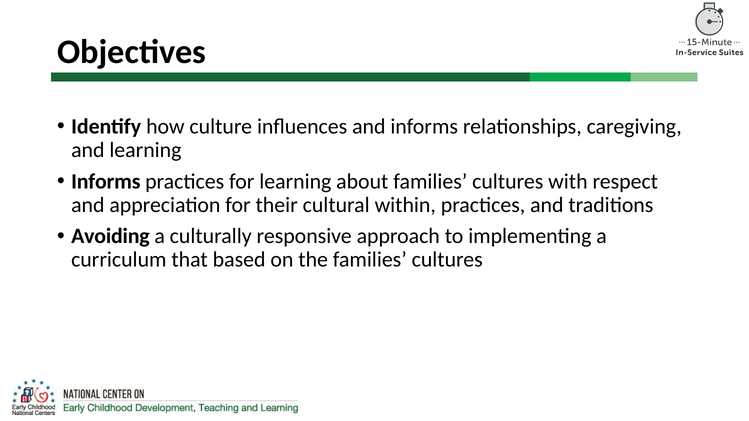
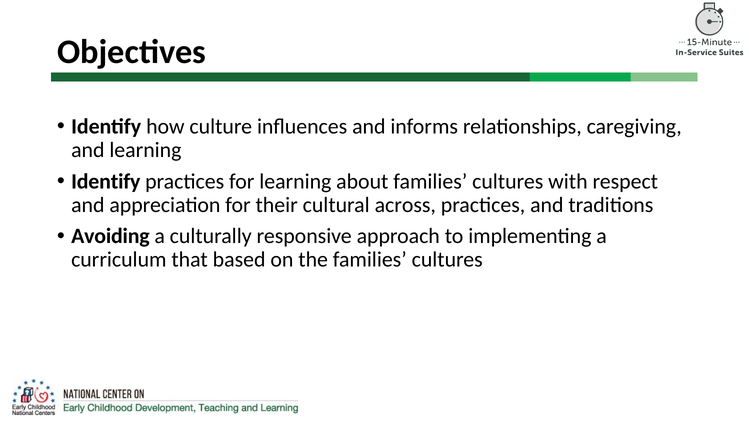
Informs: Informs -> Identify (106, 182)
within: within -> across (405, 205)
